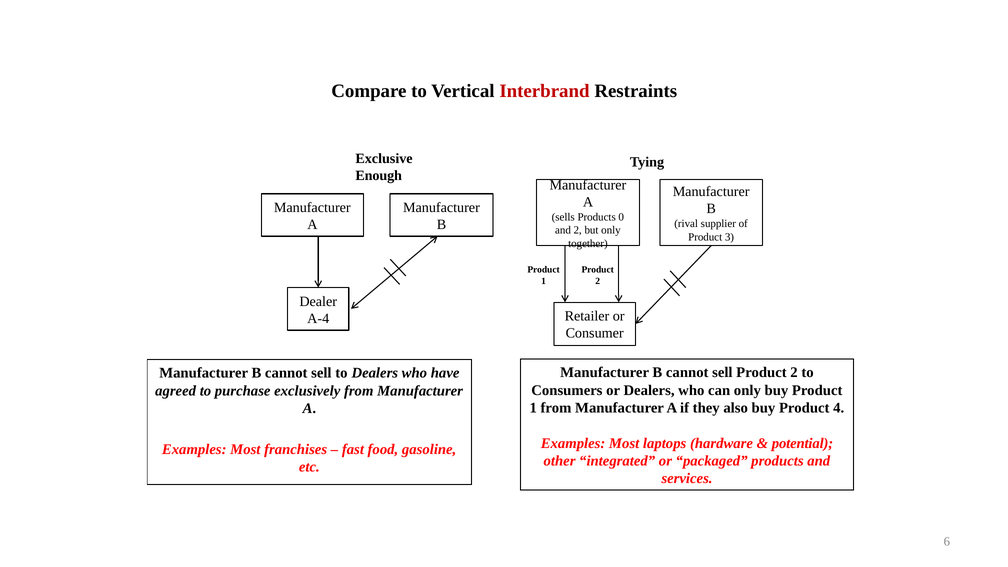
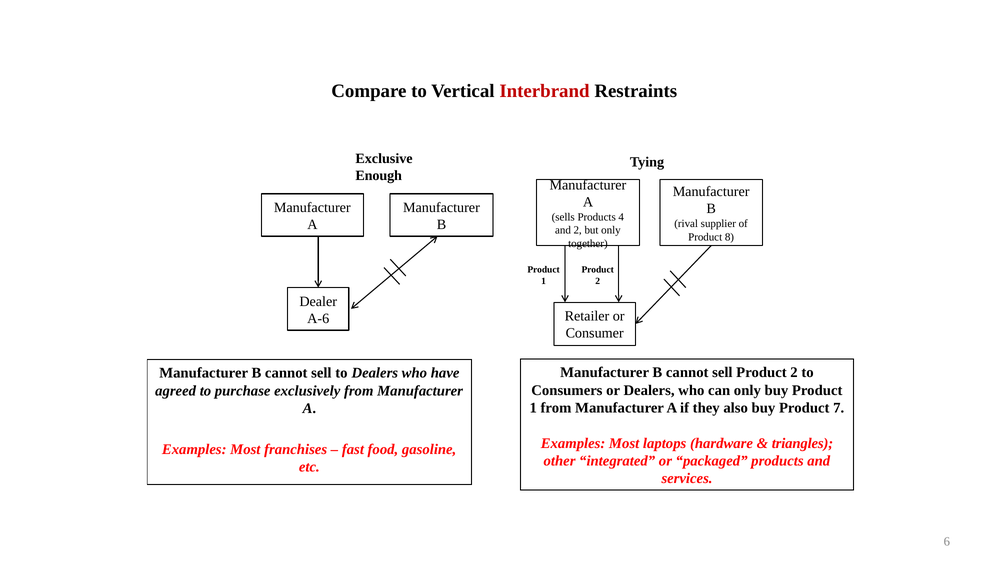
0: 0 -> 4 (621, 217)
3: 3 -> 8 (729, 237)
A-4: A-4 -> A-6 (318, 318)
4: 4 -> 7 (839, 408)
potential: potential -> triangles (803, 443)
